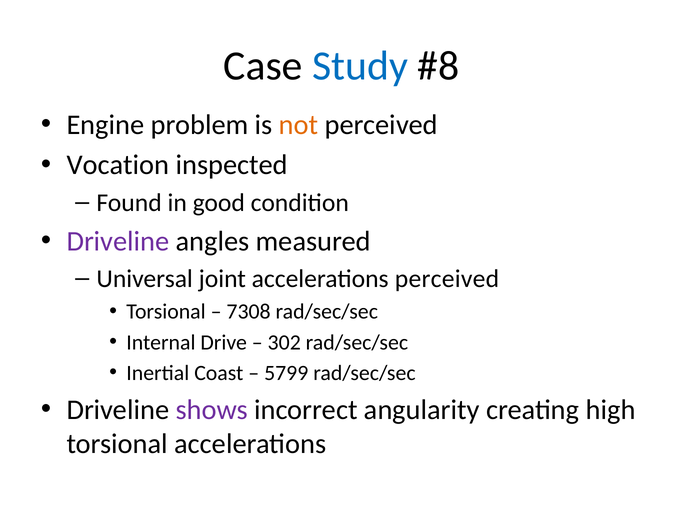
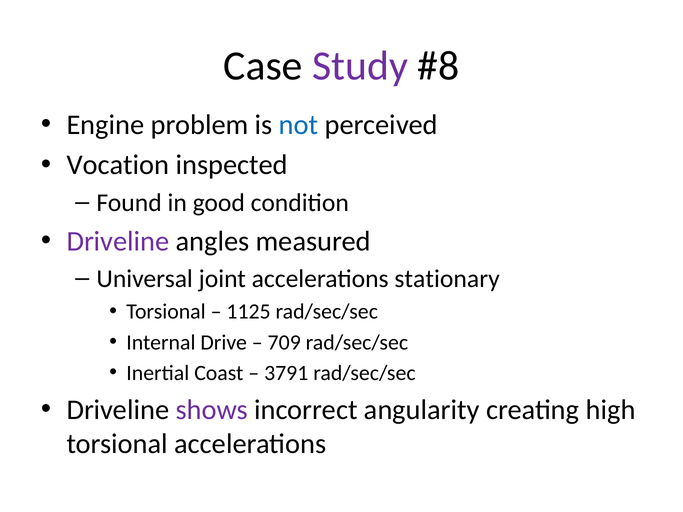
Study colour: blue -> purple (360, 66)
not colour: orange -> blue (299, 125)
accelerations perceived: perceived -> stationary (447, 279)
7308: 7308 -> 1125 (249, 312)
302: 302 -> 709 (284, 343)
5799: 5799 -> 3791 (286, 373)
